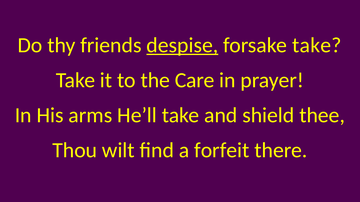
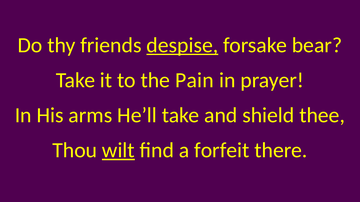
forsake take: take -> bear (317, 45)
Care: Care -> Pain (194, 80)
wilt underline: none -> present (118, 151)
